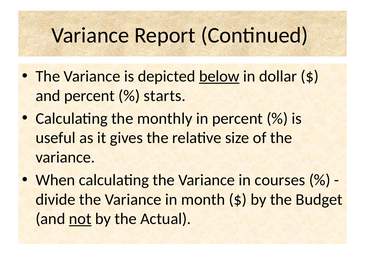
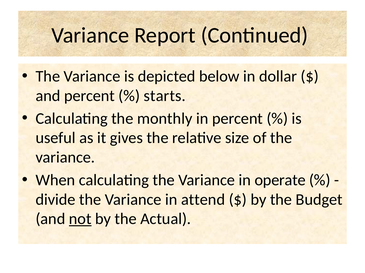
below underline: present -> none (219, 77)
courses: courses -> operate (280, 181)
month: month -> attend (203, 200)
